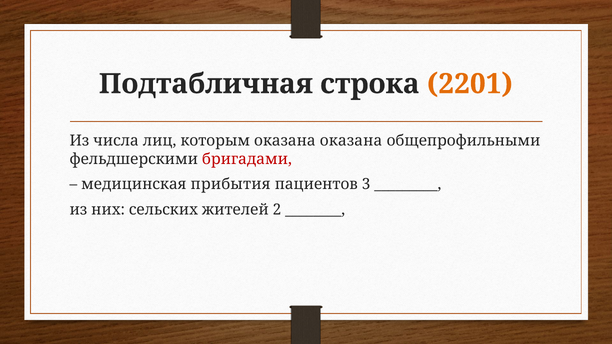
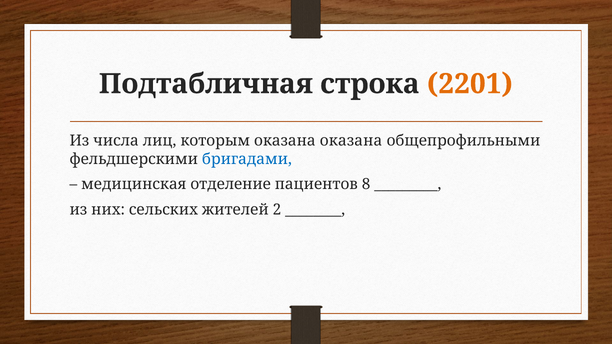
бригадами colour: red -> blue (247, 159)
прибытия: прибытия -> отделение (231, 185)
3: 3 -> 8 (366, 185)
